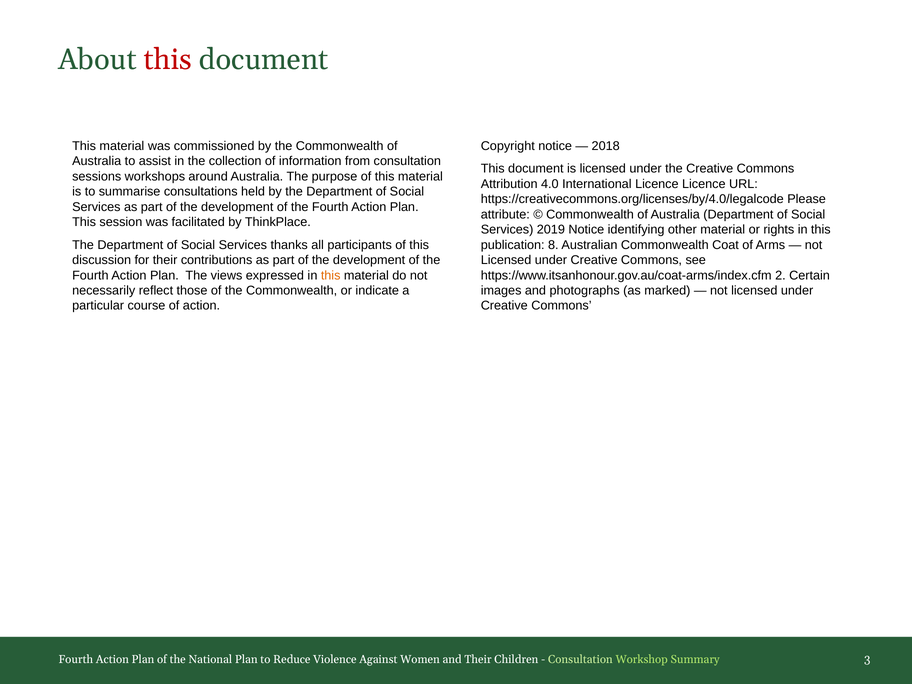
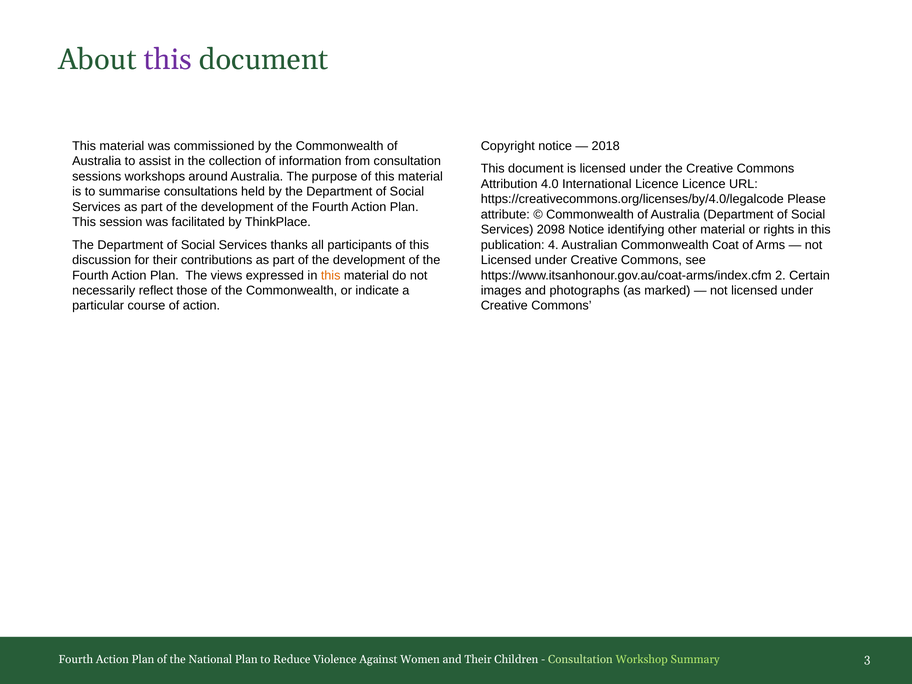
this colour: red -> purple (168, 60)
2019: 2019 -> 2098 (551, 230)
8: 8 -> 4 (553, 245)
